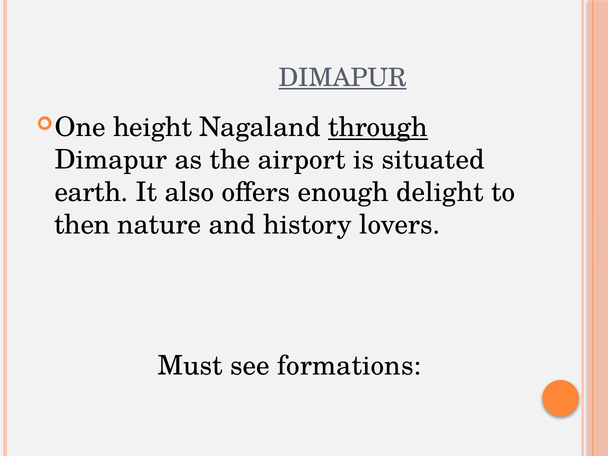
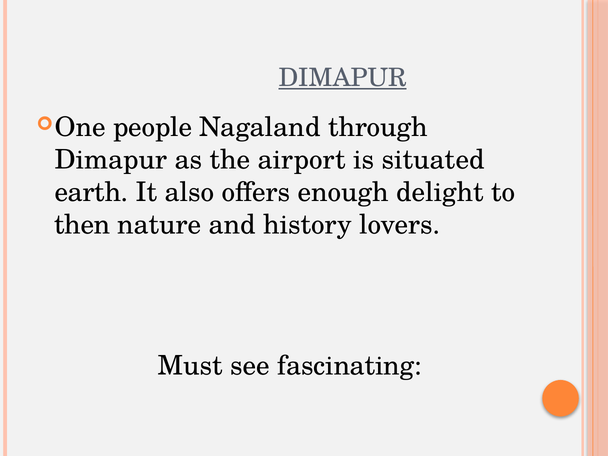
height: height -> people (153, 128)
through underline: present -> none (378, 128)
formations: formations -> fascinating (349, 366)
